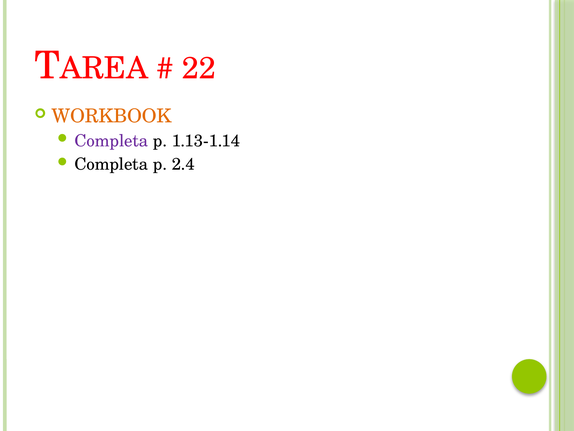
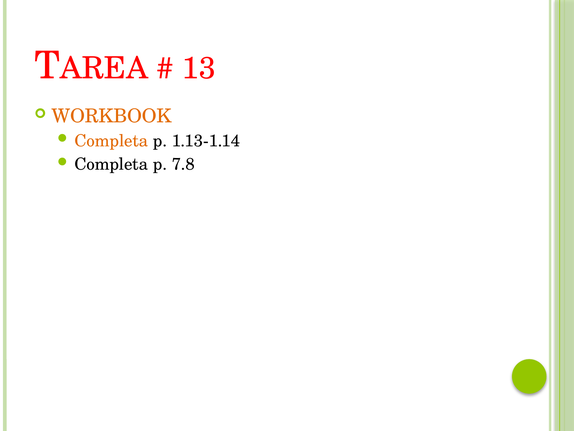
22: 22 -> 13 (199, 68)
Completa colour: purple -> orange (111, 141)
2.4: 2.4 -> 7.8 (183, 164)
